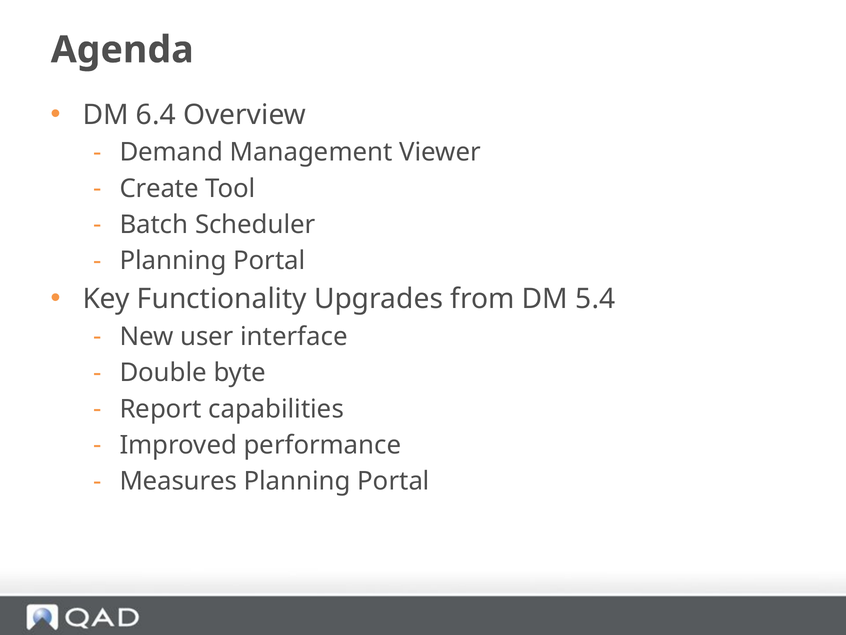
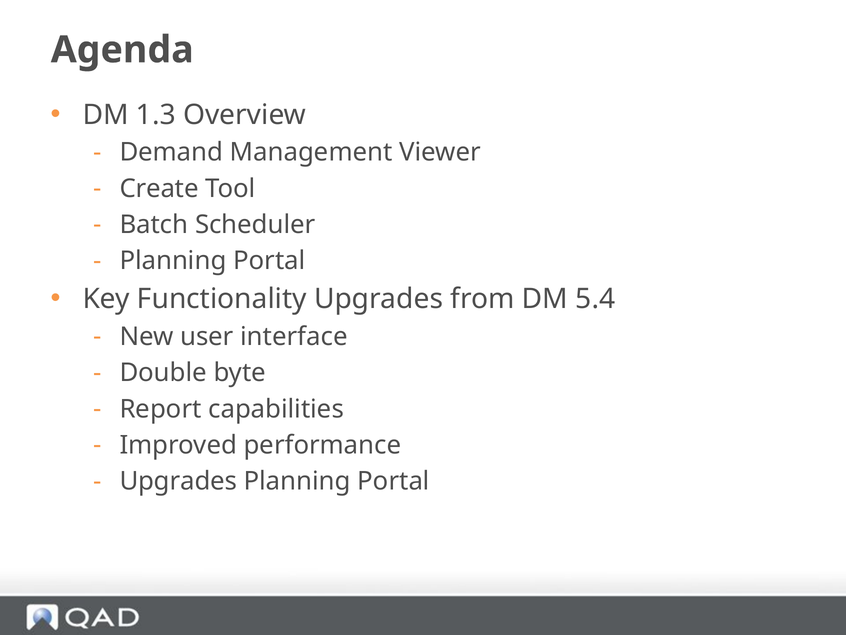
6.4: 6.4 -> 1.3 (156, 115)
Measures: Measures -> Upgrades (178, 481)
